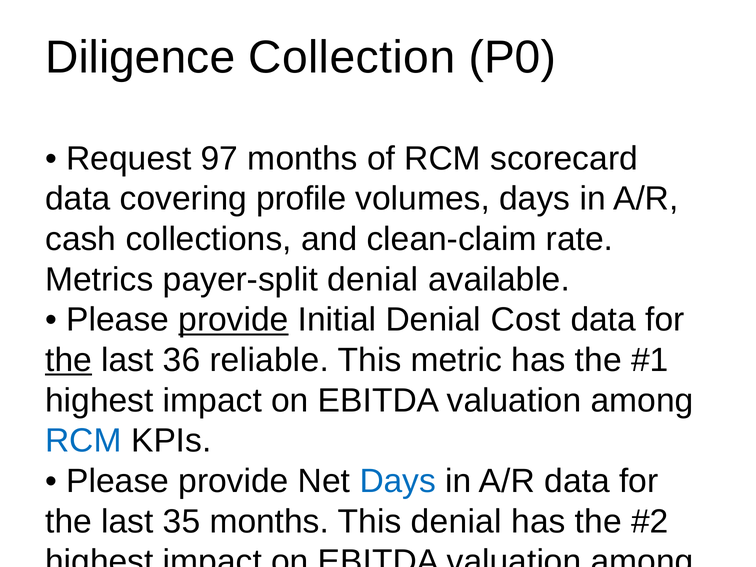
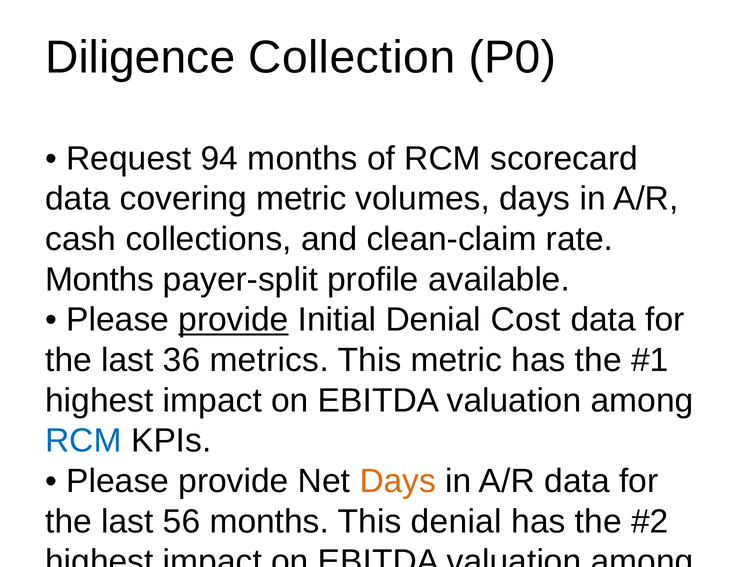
97: 97 -> 94 (219, 159)
covering profile: profile -> metric (301, 199)
Metrics: Metrics -> Months (100, 280)
payer-split denial: denial -> profile (373, 280)
the underline: present -> none (69, 360)
reliable: reliable -> metrics (269, 360)
Days colour: blue -> orange (398, 481)
35: 35 -> 56 (182, 522)
